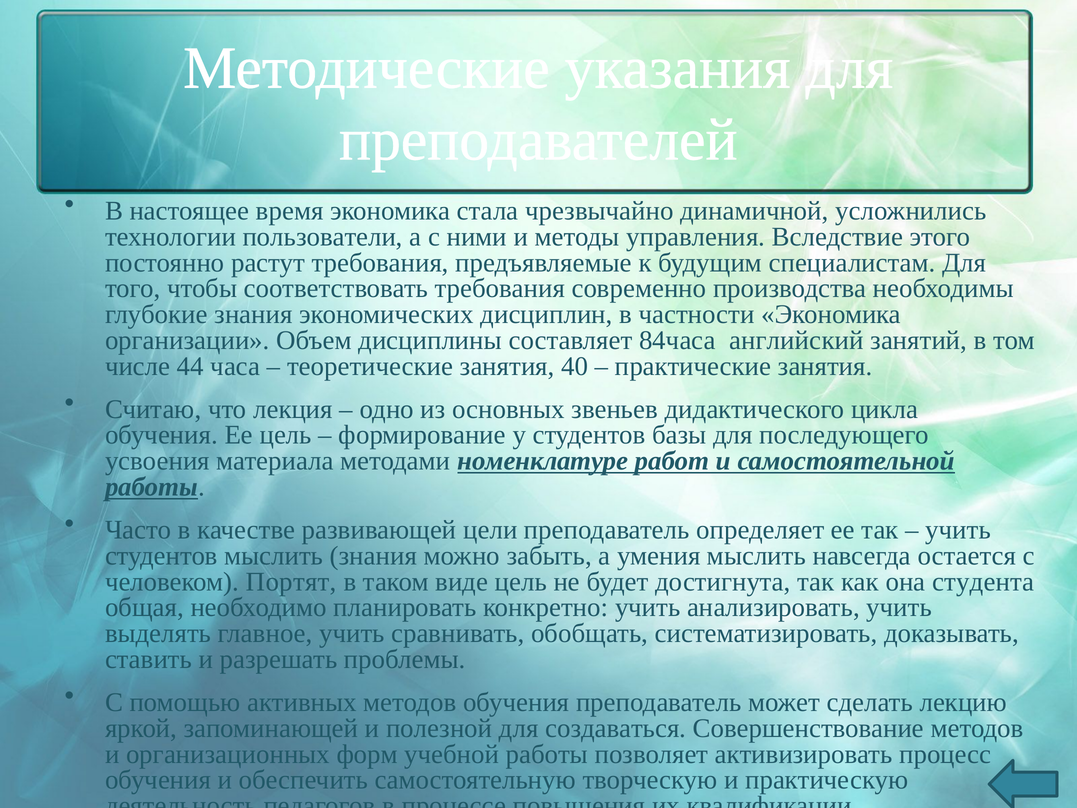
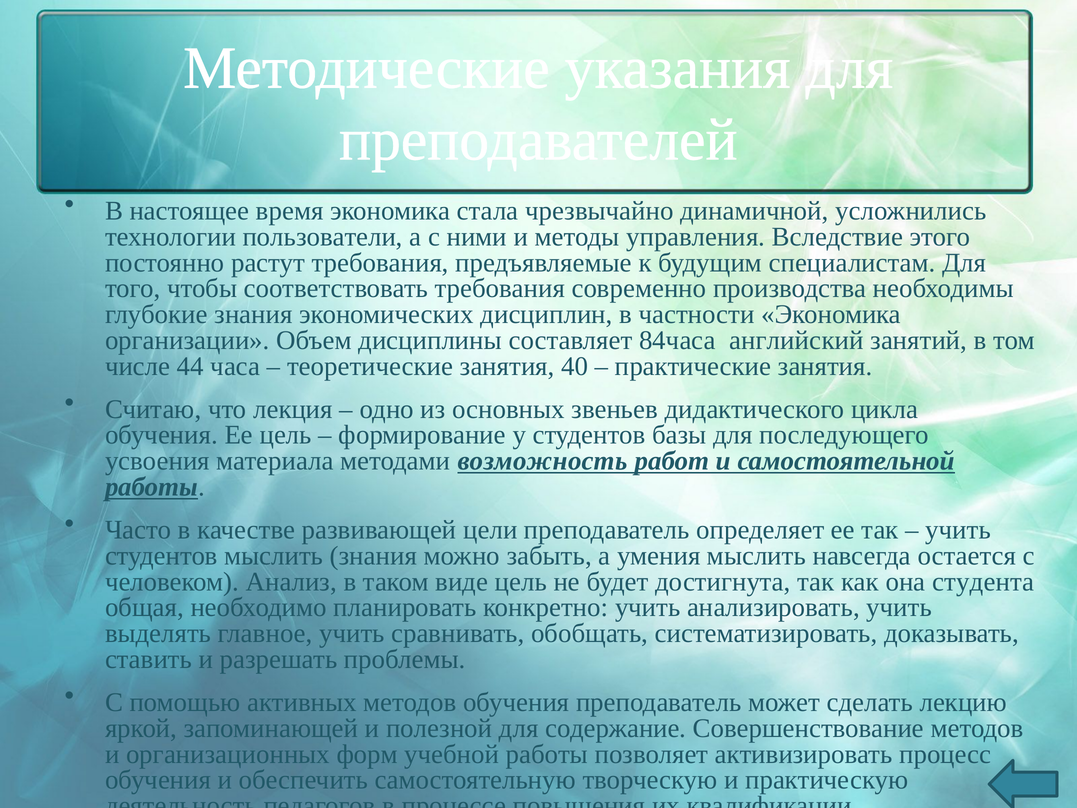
номенклатуре: номенклатуре -> возможность (543, 461)
Портят: Портят -> Анализ (291, 582)
создаваться: создаваться -> содержание (616, 728)
